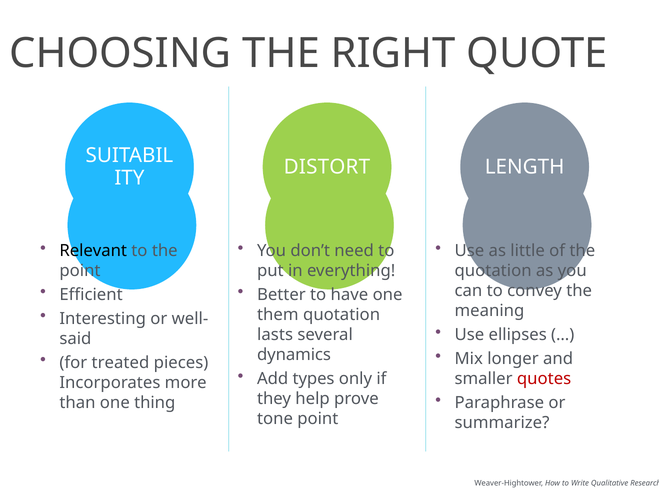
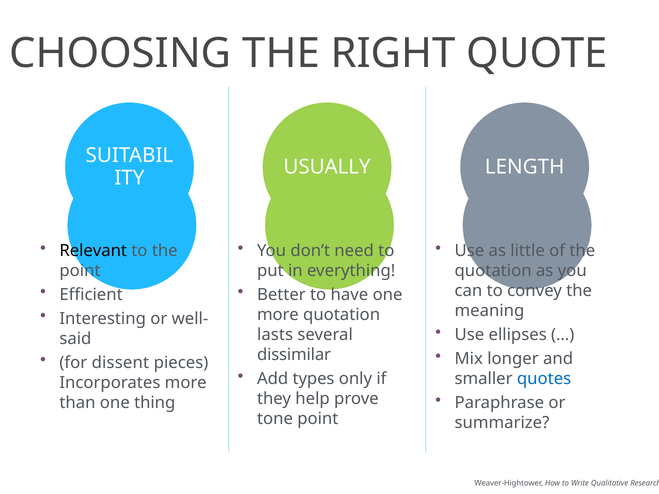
DISTORT: DISTORT -> USUALLY (327, 167)
them: them -> more (278, 315)
dynamics: dynamics -> dissimilar (294, 355)
treated: treated -> dissent (120, 363)
quotes colour: red -> blue (544, 379)
